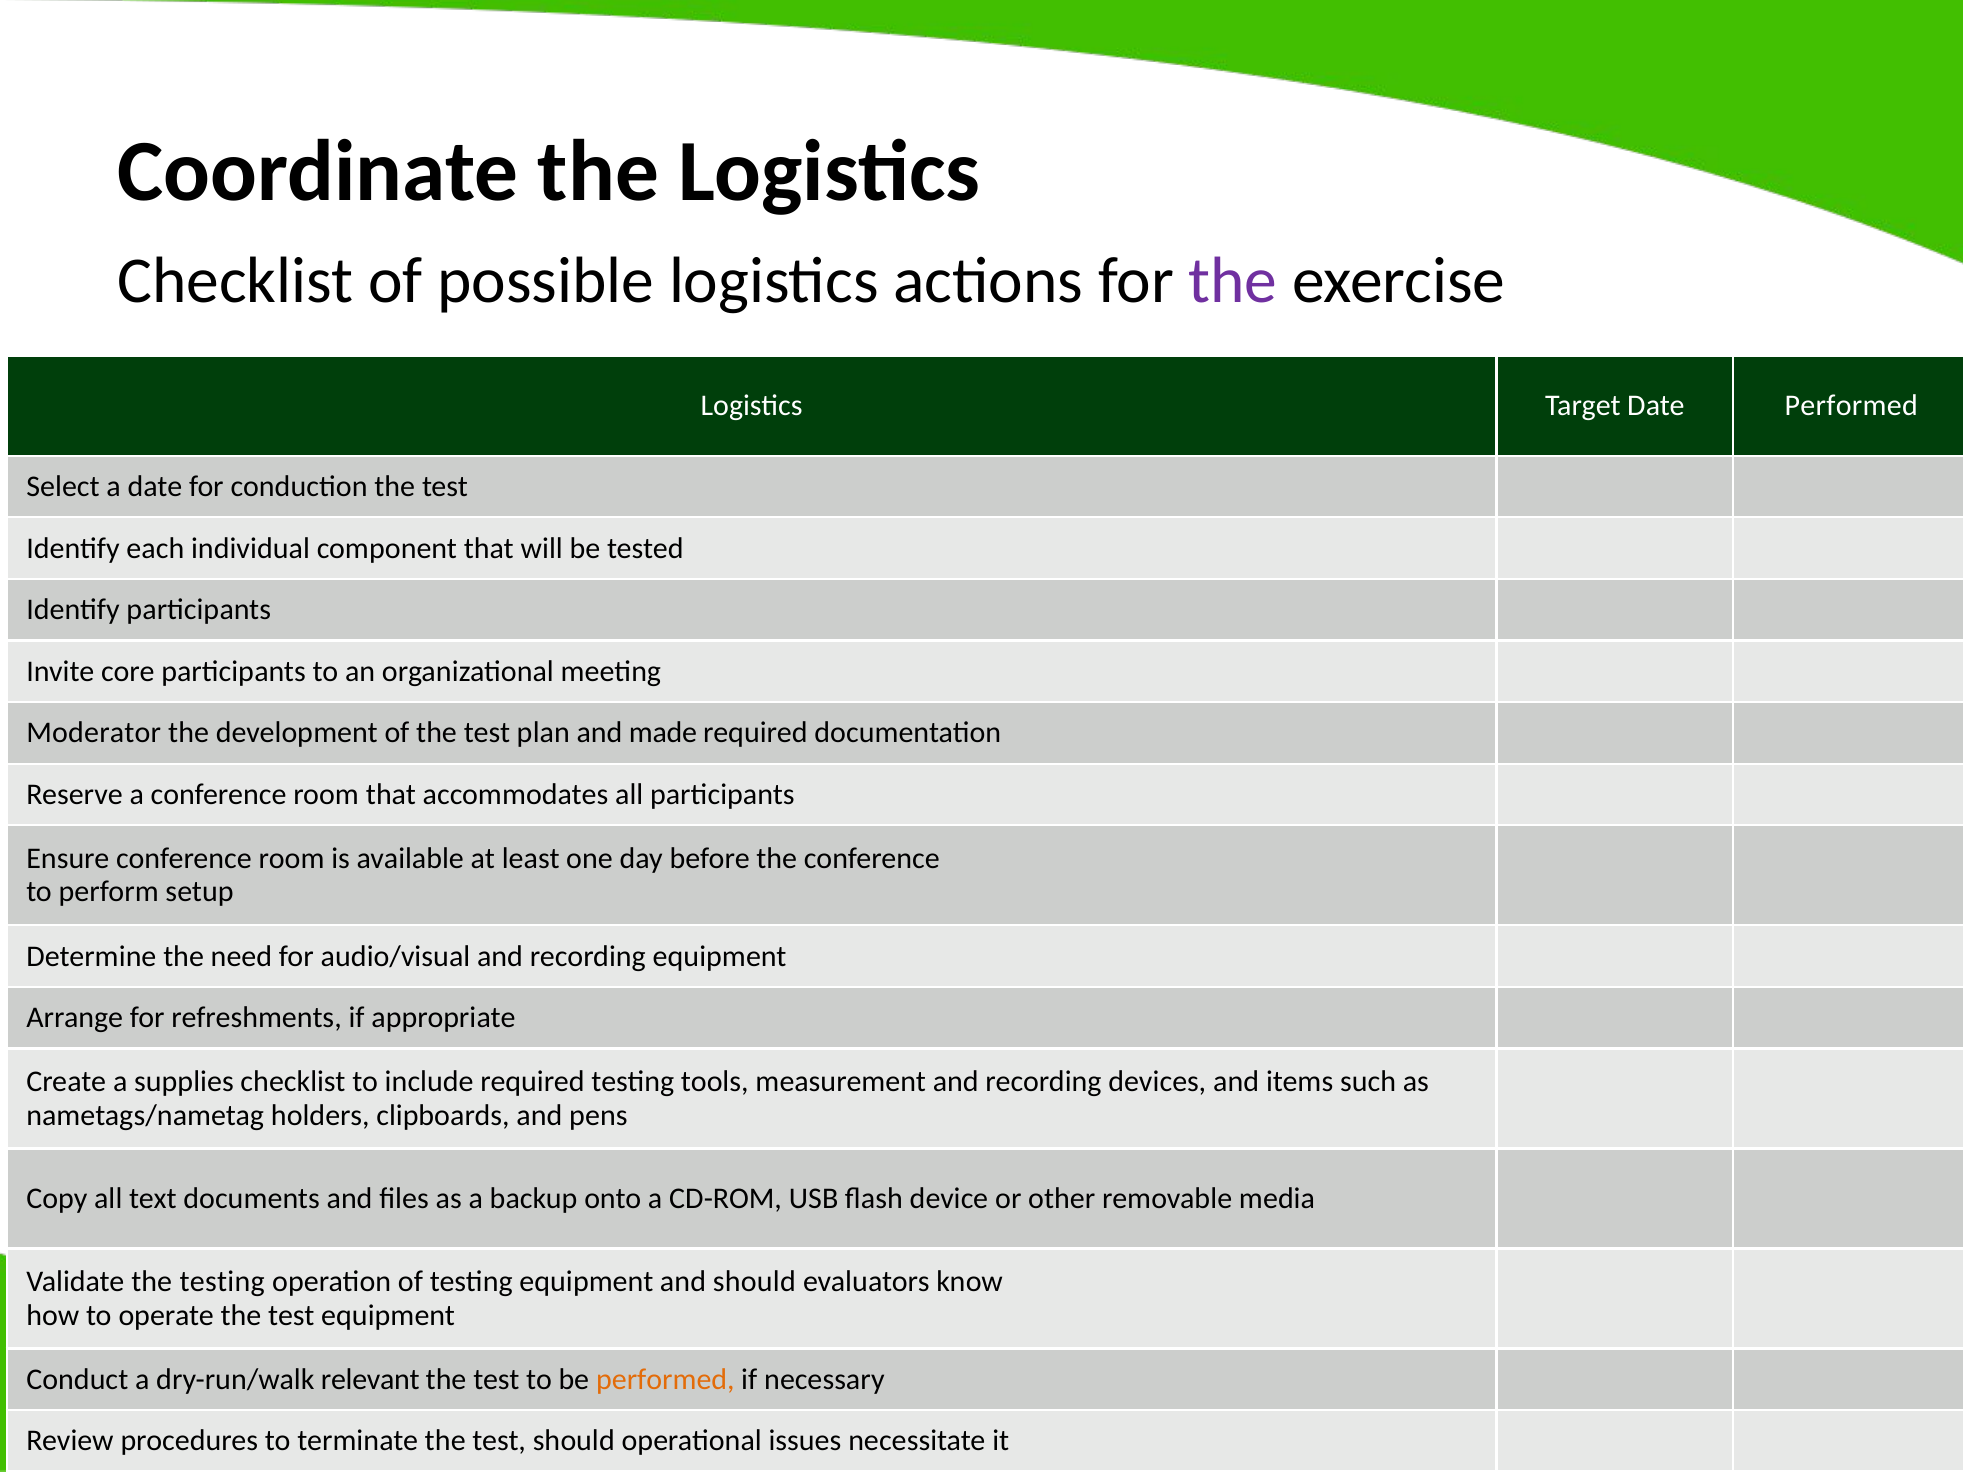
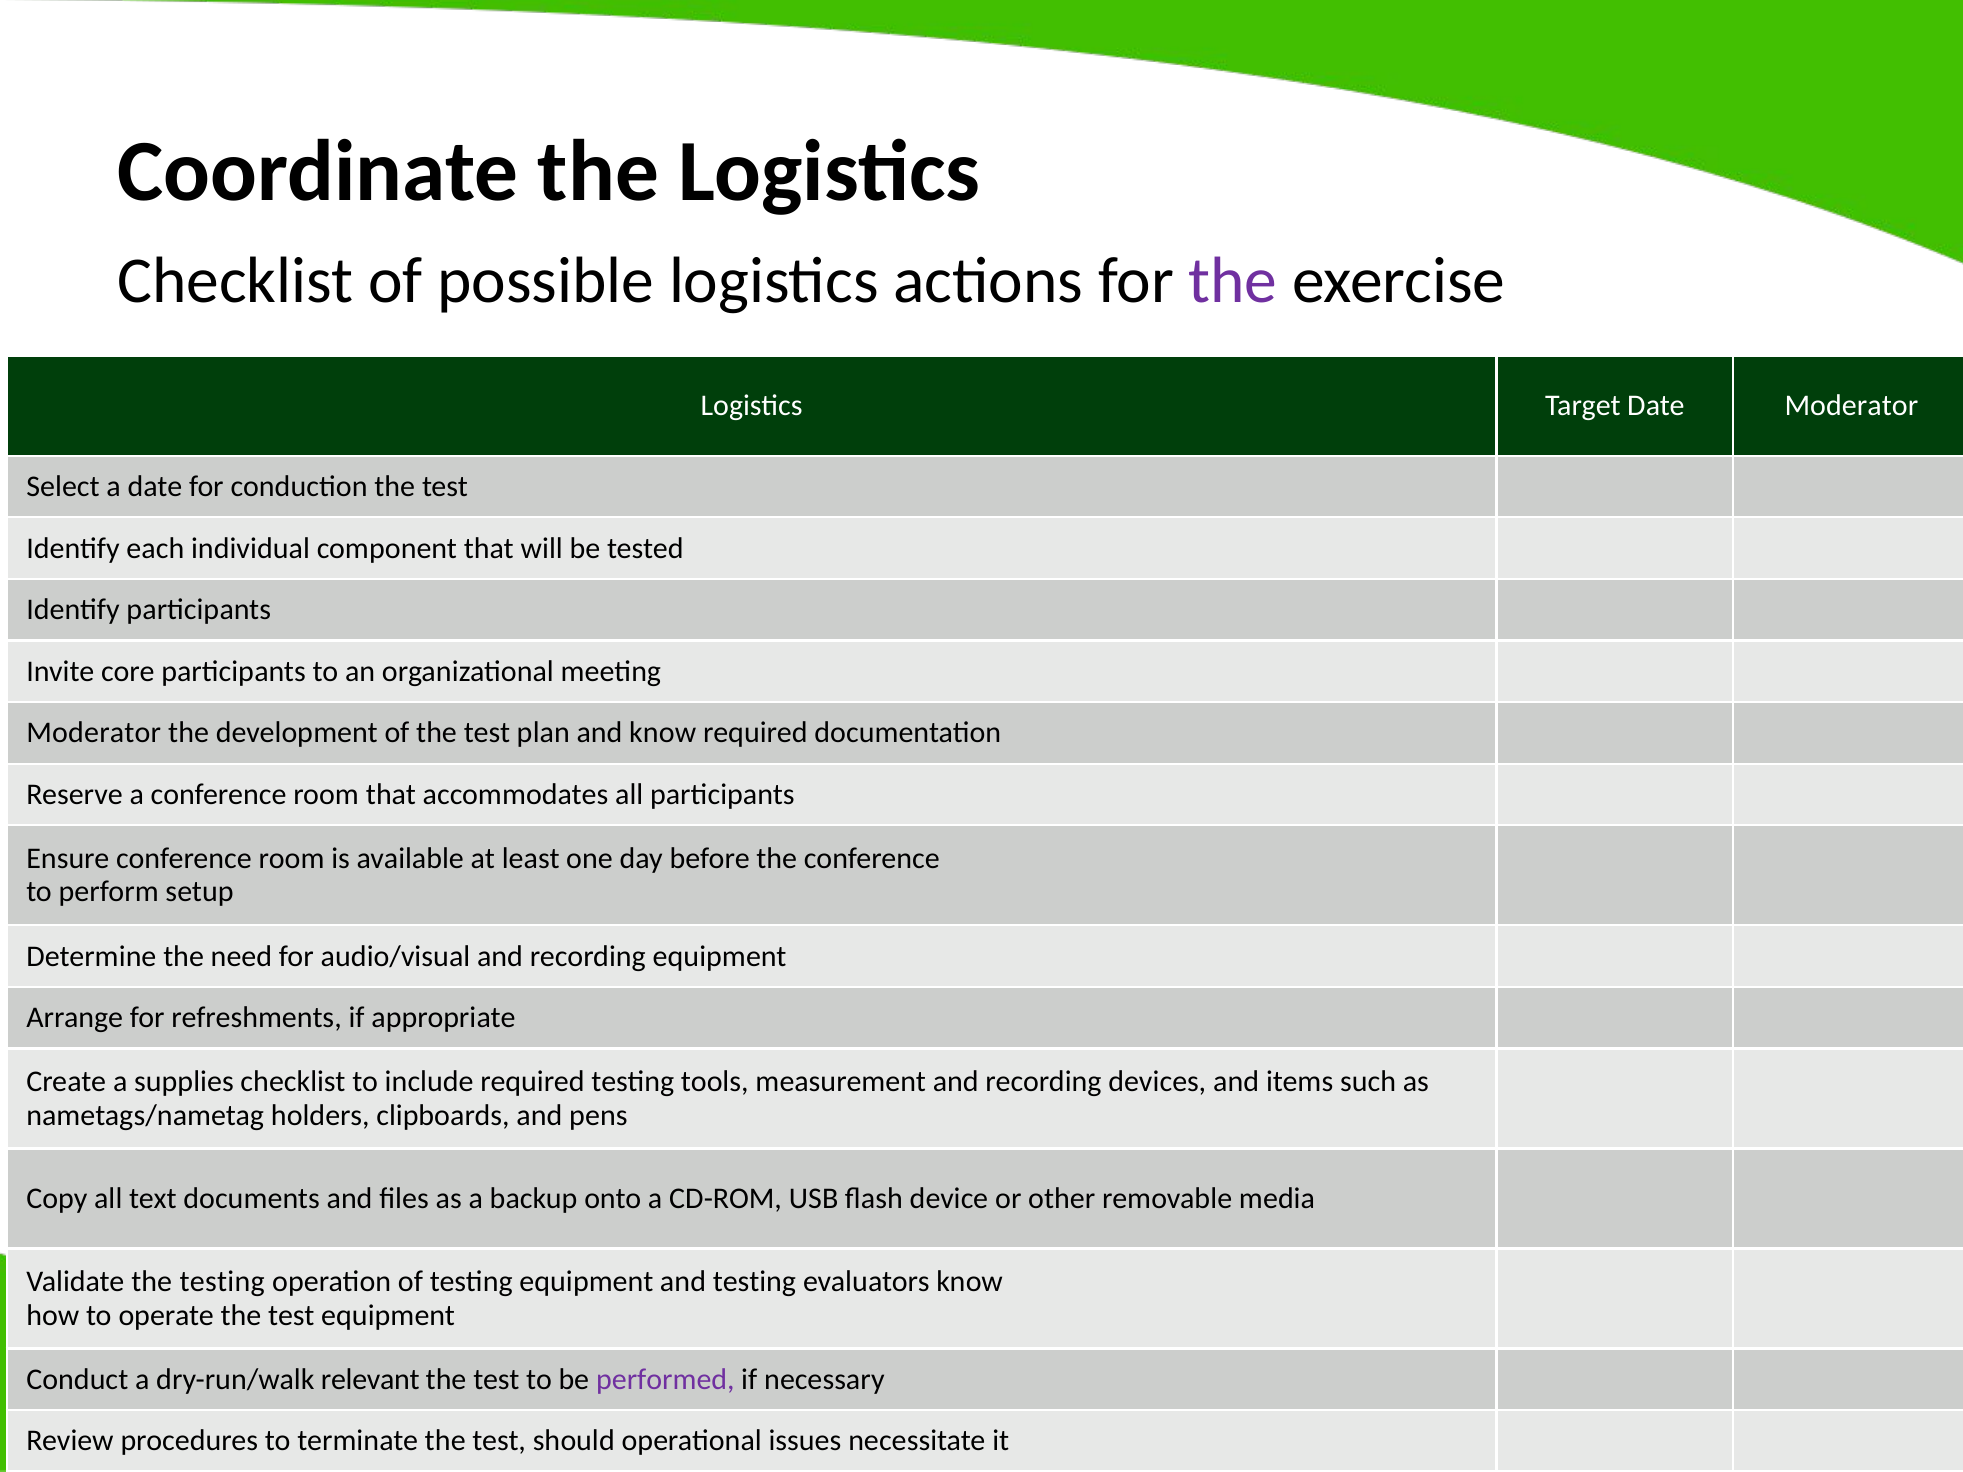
Date Performed: Performed -> Moderator (1851, 406)
and made: made -> know (663, 733)
and should: should -> testing (754, 1282)
performed colour: orange -> purple (665, 1380)
